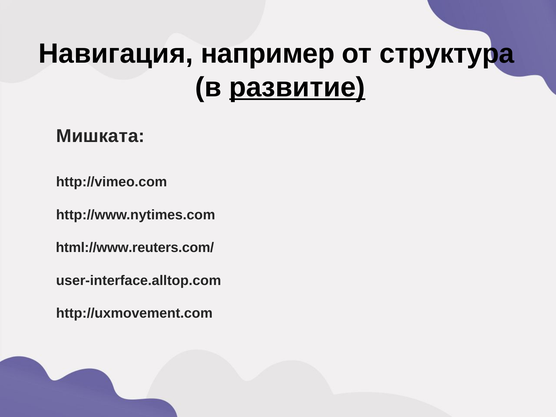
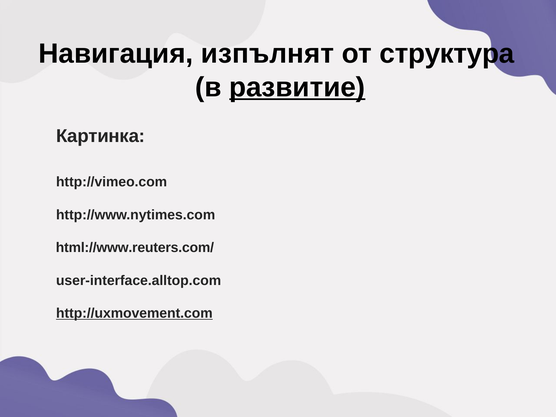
например: например -> изпълнят (268, 54)
Мишката: Мишката -> Картинка (101, 136)
http://uxmovement.com underline: none -> present (134, 313)
